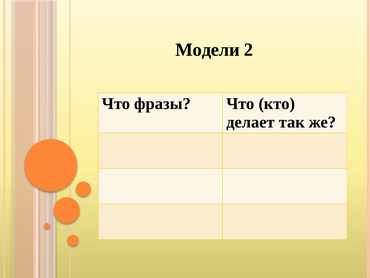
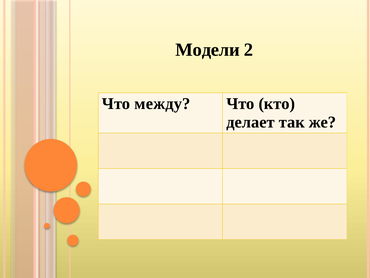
фразы: фразы -> между (162, 104)
